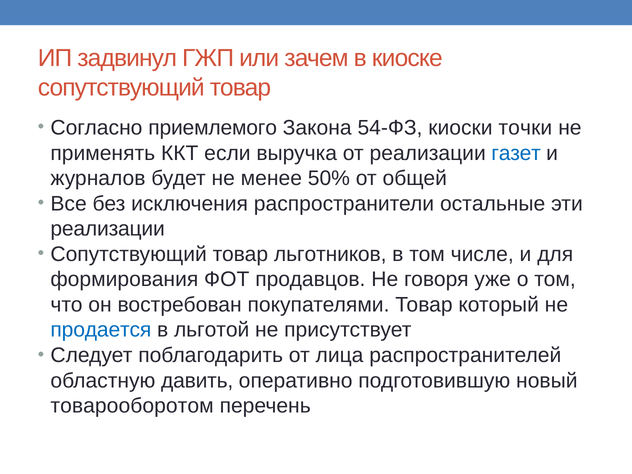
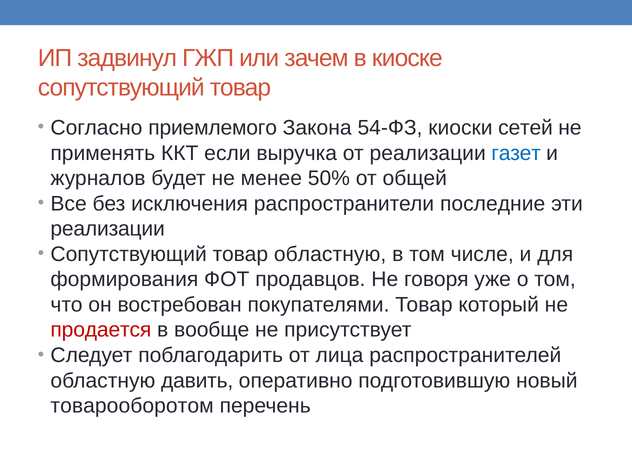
точки: точки -> сетей (526, 128)
остальные: остальные -> последние (493, 204)
товар льготников: льготников -> областную (330, 254)
продается colour: blue -> red (101, 330)
льготой: льготой -> вообще (212, 330)
